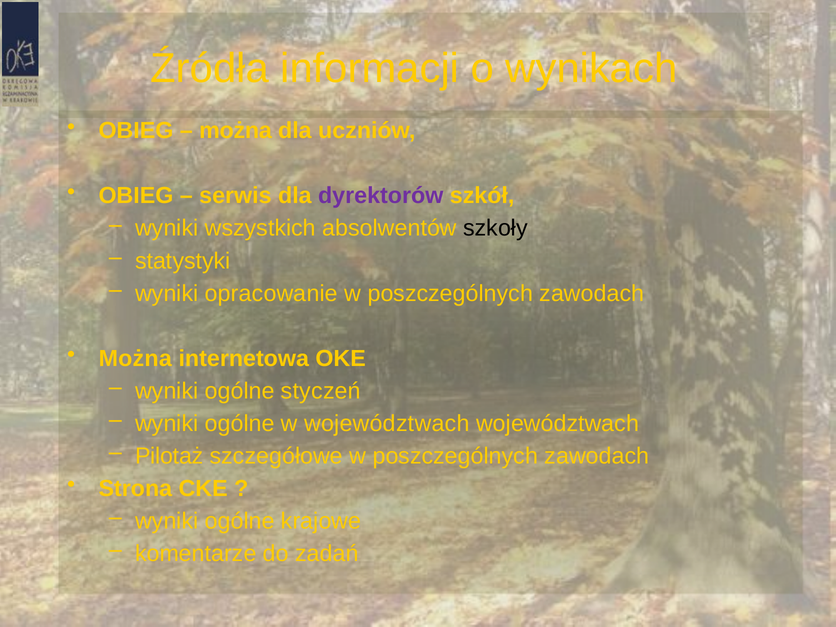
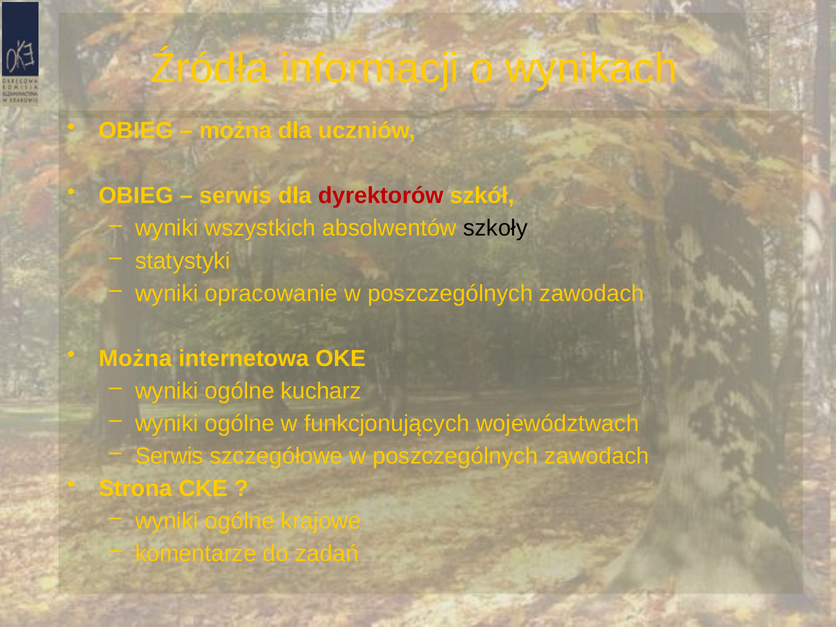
dyrektorów colour: purple -> red (381, 196)
styczeń: styczeń -> kucharz (321, 391)
w województwach: województwach -> funkcjonujących (387, 423)
Pilotaż: Pilotaż -> Serwis (169, 456)
